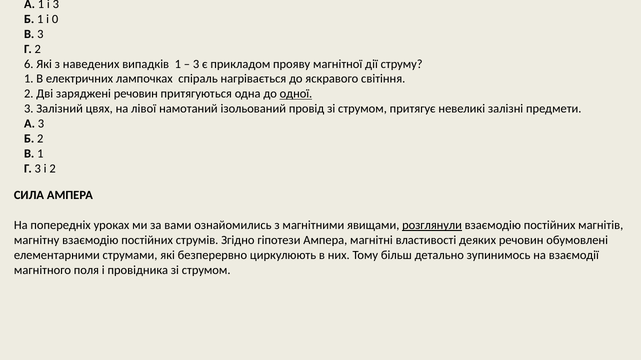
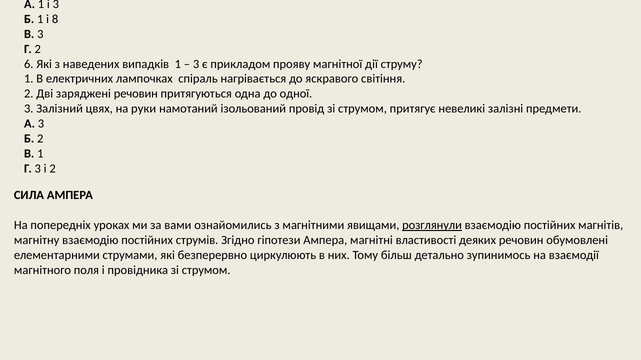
0: 0 -> 8 (55, 19)
одної underline: present -> none (296, 94)
лівої: лівої -> руки (144, 109)
